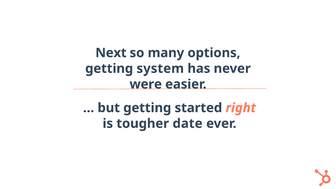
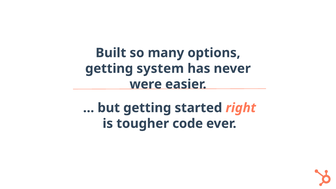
Next: Next -> Built (111, 53)
date: date -> code (188, 124)
